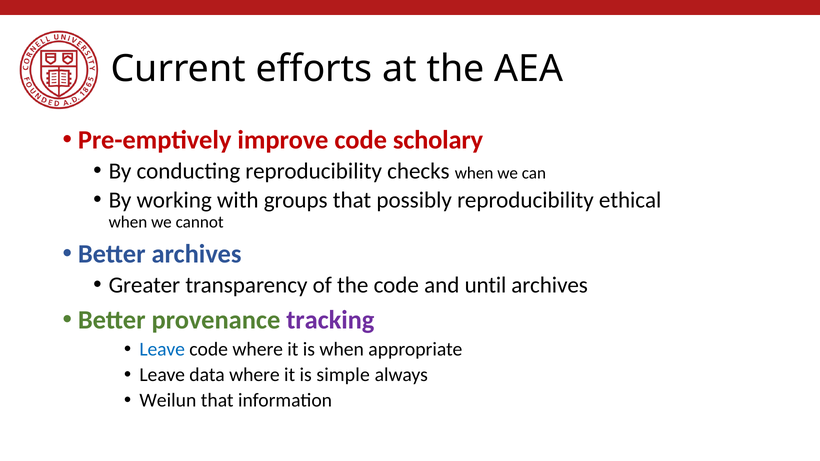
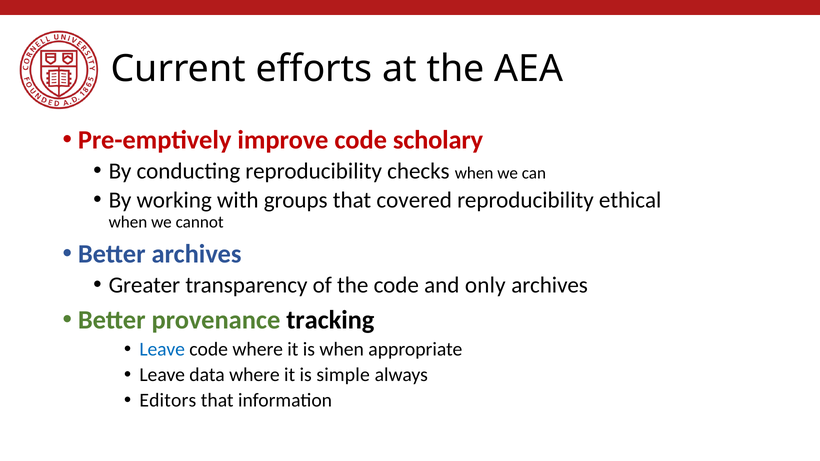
possibly: possibly -> covered (414, 200)
until: until -> only (485, 285)
tracking colour: purple -> black (330, 320)
Weilun: Weilun -> Editors (168, 401)
